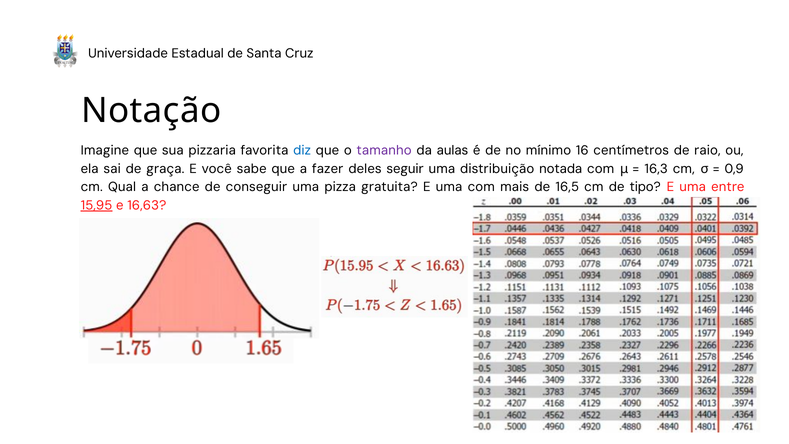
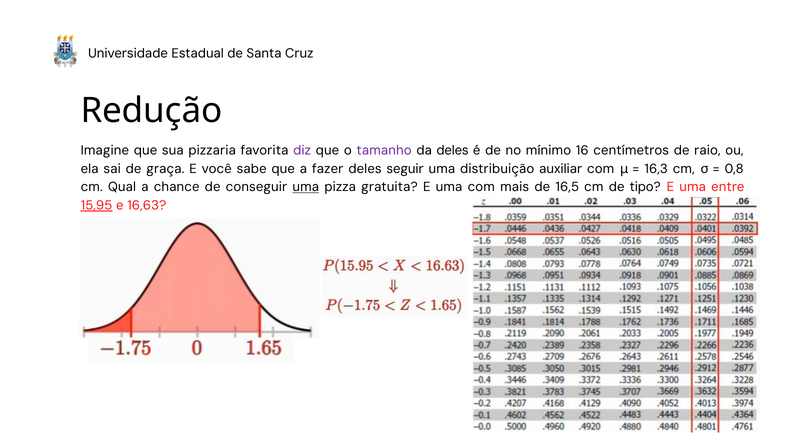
Notação: Notação -> Redução (152, 111)
diz colour: blue -> purple (302, 150)
da aulas: aulas -> deles (453, 150)
notada: notada -> auxiliar (561, 169)
0,9: 0,9 -> 0,8 (734, 169)
uma underline: none -> present (306, 187)
